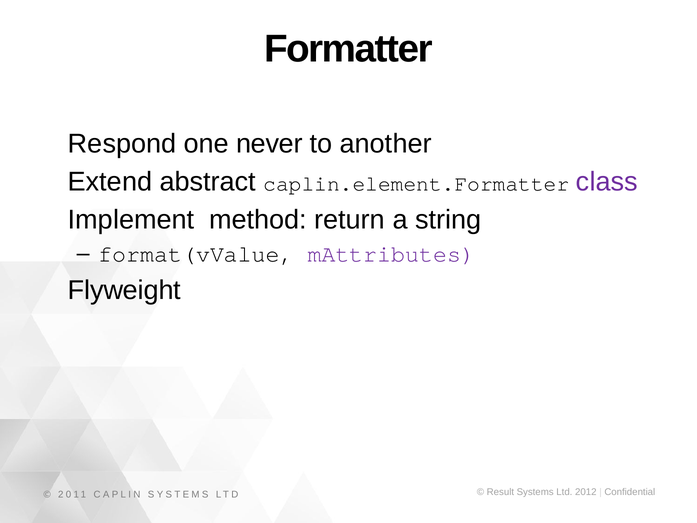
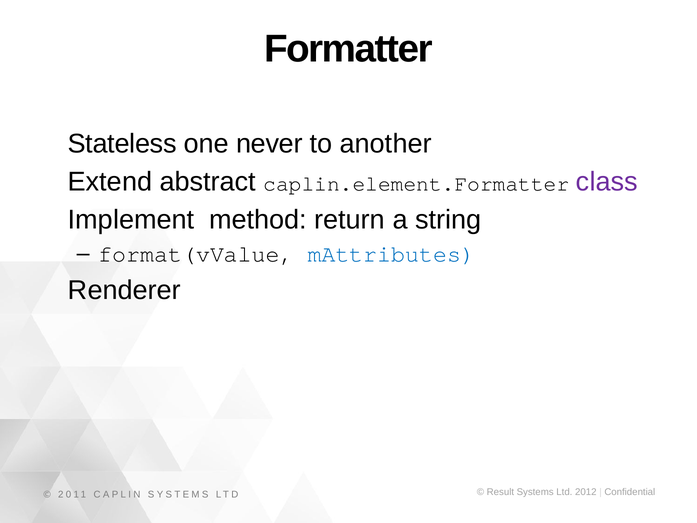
Respond: Respond -> Stateless (122, 144)
mAttributes colour: purple -> blue (391, 254)
Flyweight: Flyweight -> Renderer (124, 290)
